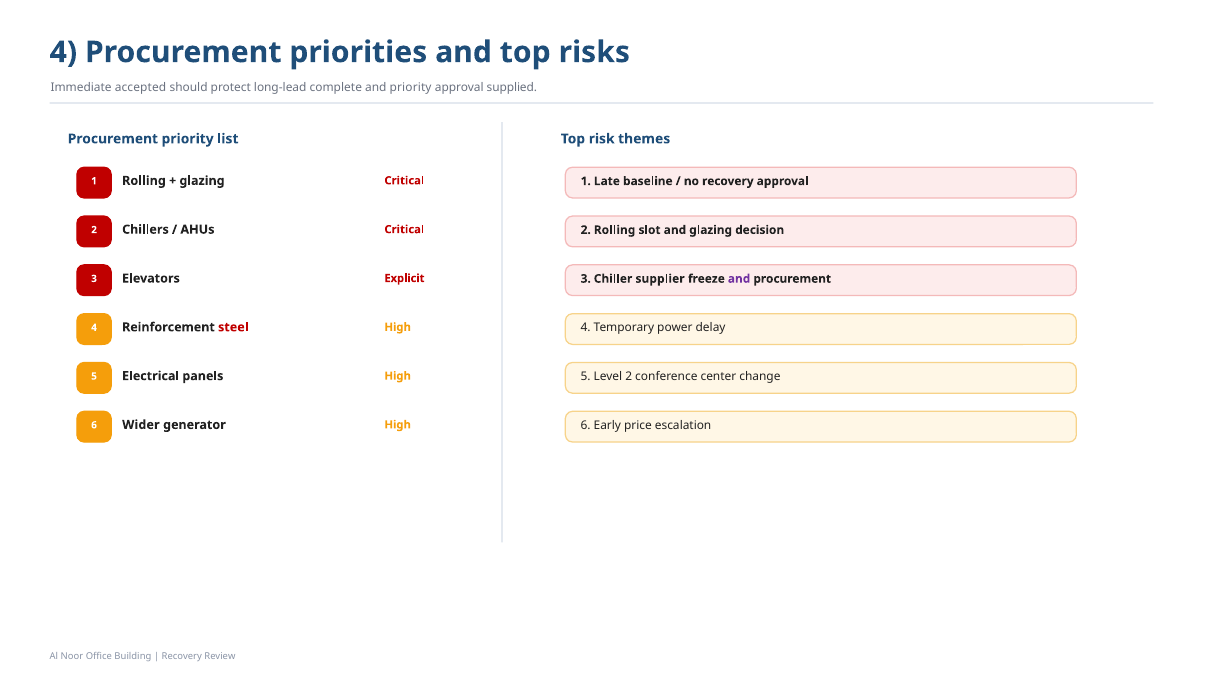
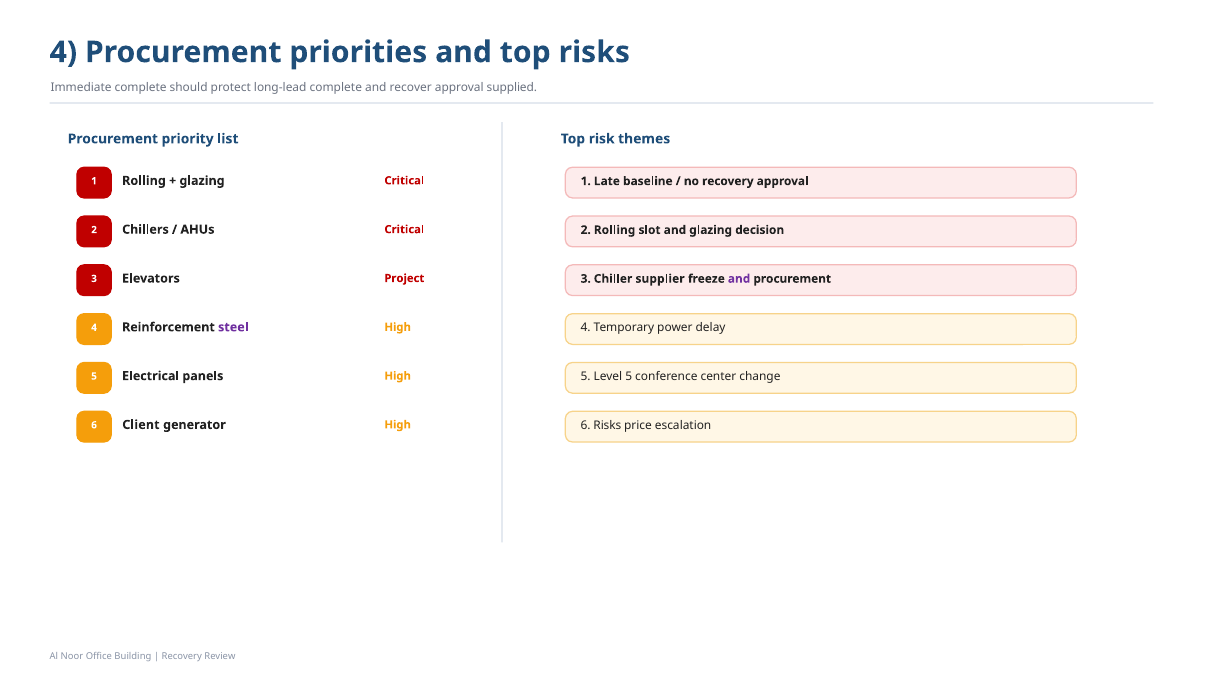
Immediate accepted: accepted -> complete (141, 88)
and priority: priority -> recover (411, 88)
Explicit: Explicit -> Project (404, 278)
steel colour: red -> purple (233, 327)
Level 2: 2 -> 5 (629, 377)
6 Early: Early -> Risks (607, 425)
Wider: Wider -> Client (141, 425)
